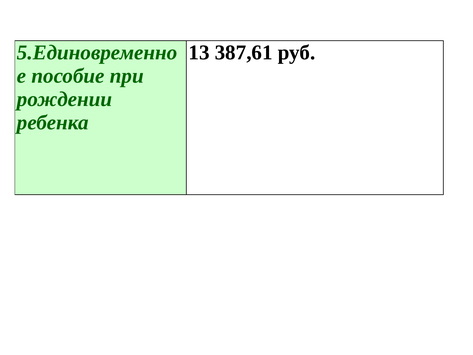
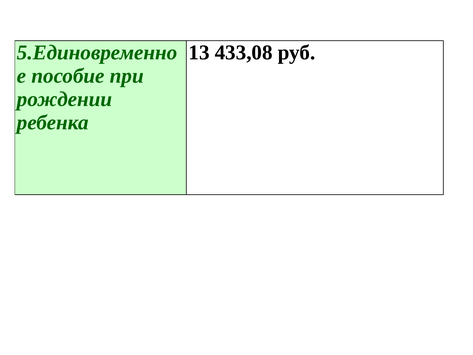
387,61: 387,61 -> 433,08 (244, 52)
